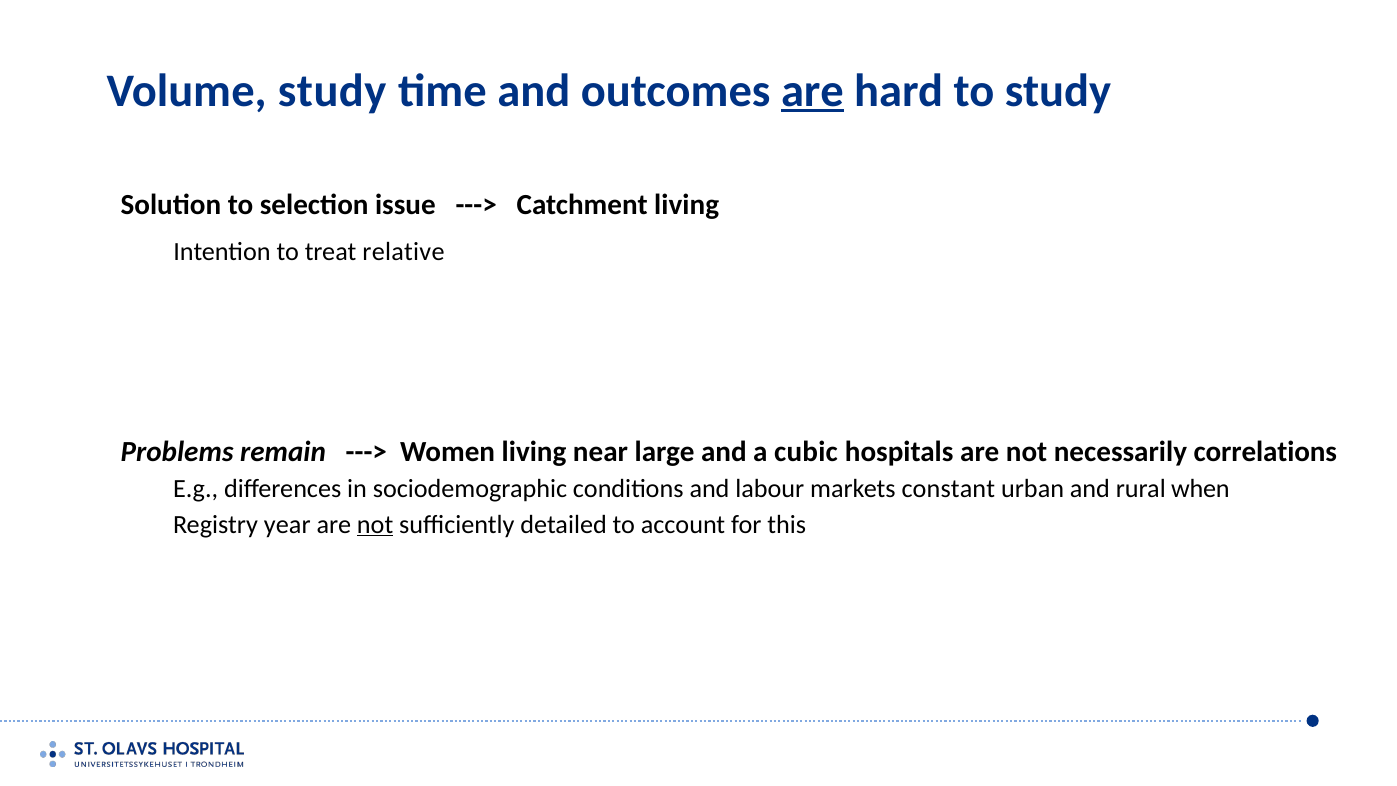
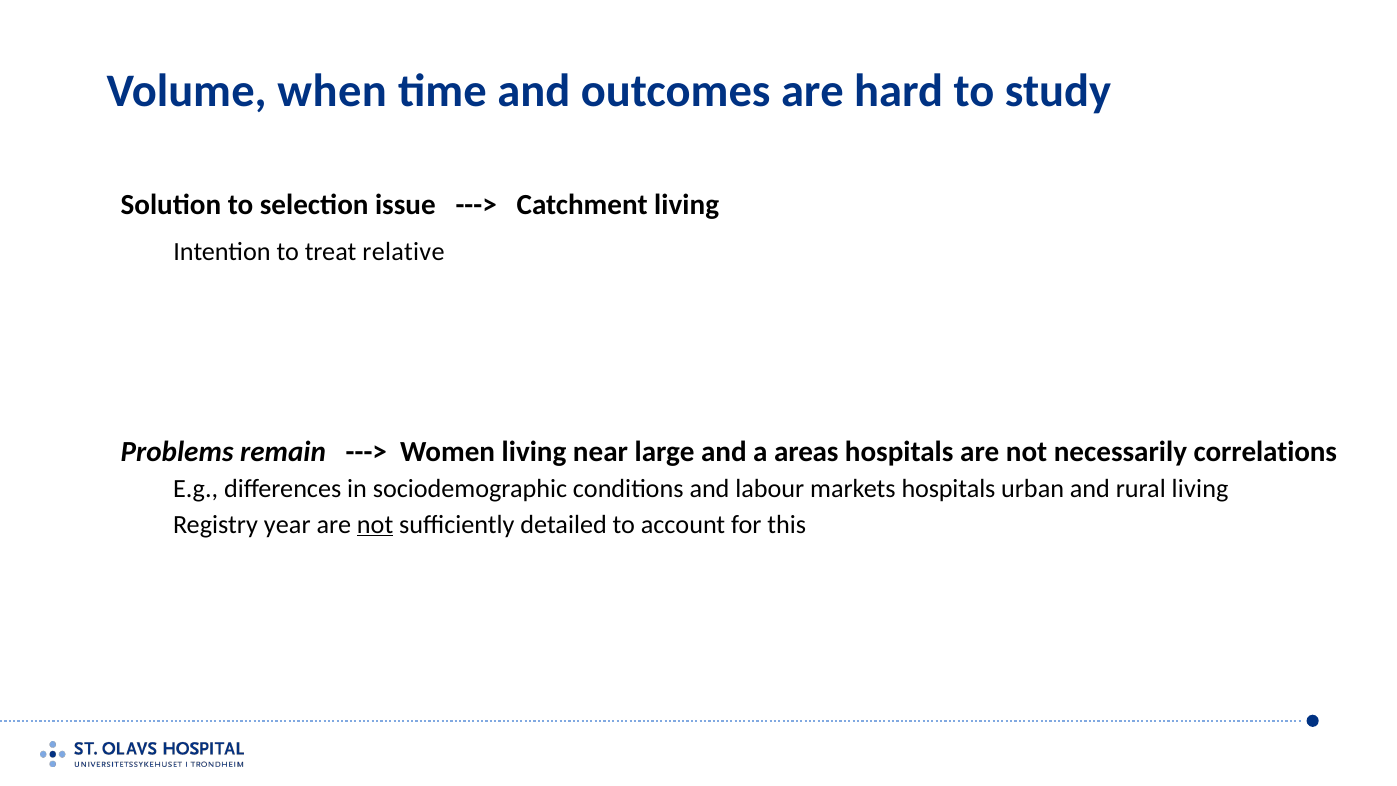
Volume study: study -> when (332, 91)
are underline: present -> none (812, 91)
cubic: cubic -> areas (806, 452)
markets constant: constant -> hospitals (948, 489)
rural when: when -> living (1200, 489)
